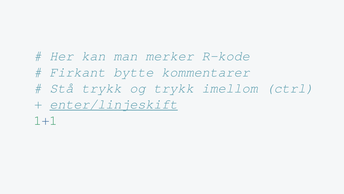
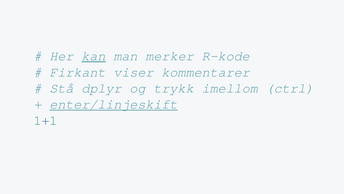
kan underline: none -> present (94, 56)
bytte: bytte -> viser (134, 72)
Stå trykk: trykk -> dplyr (102, 88)
